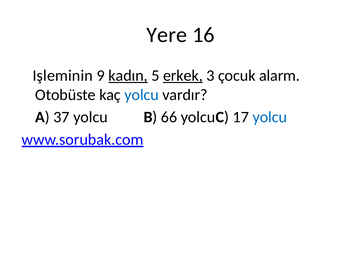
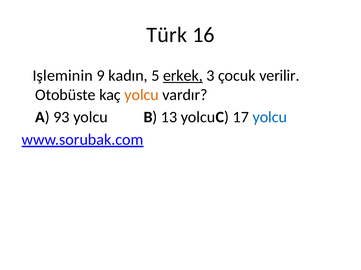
Yere: Yere -> Türk (167, 35)
kadın underline: present -> none (128, 76)
alarm: alarm -> verilir (280, 76)
yolcu colour: blue -> orange (142, 95)
37: 37 -> 93 (61, 117)
66: 66 -> 13 (169, 117)
